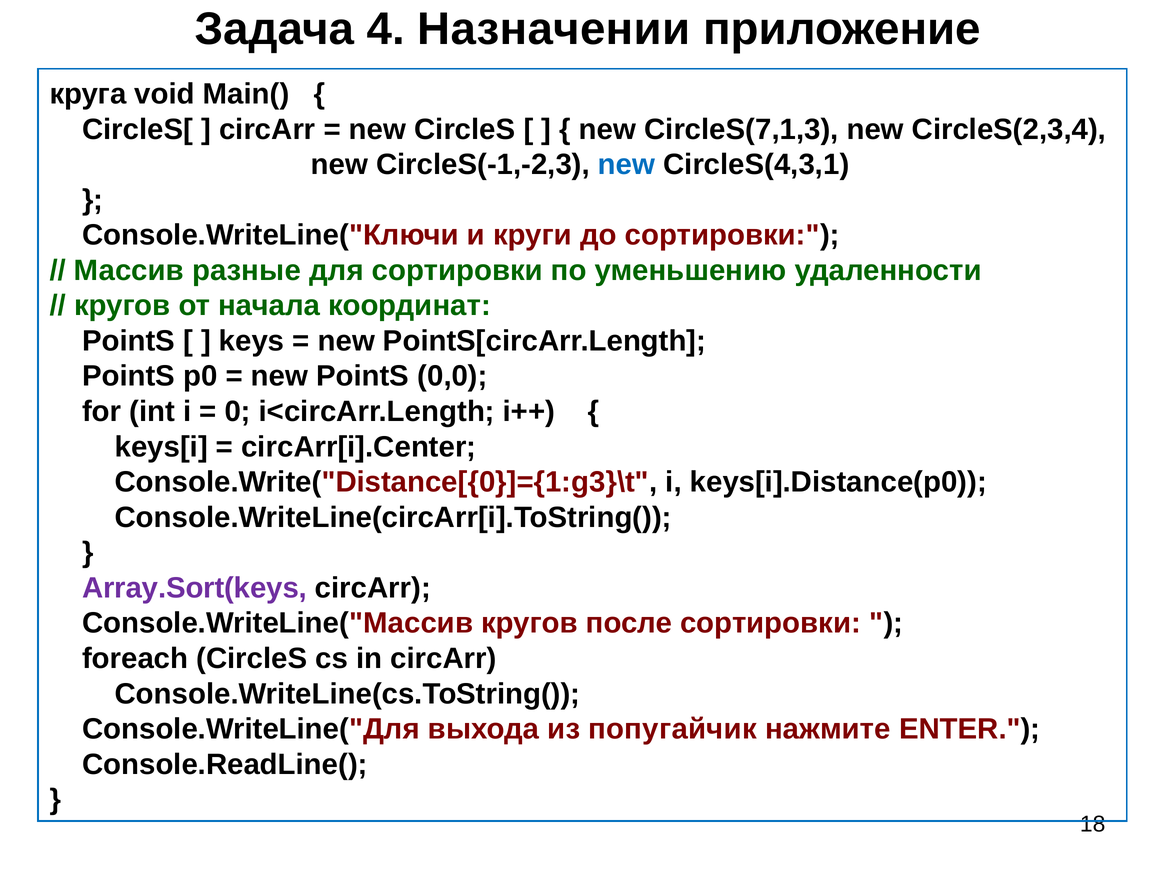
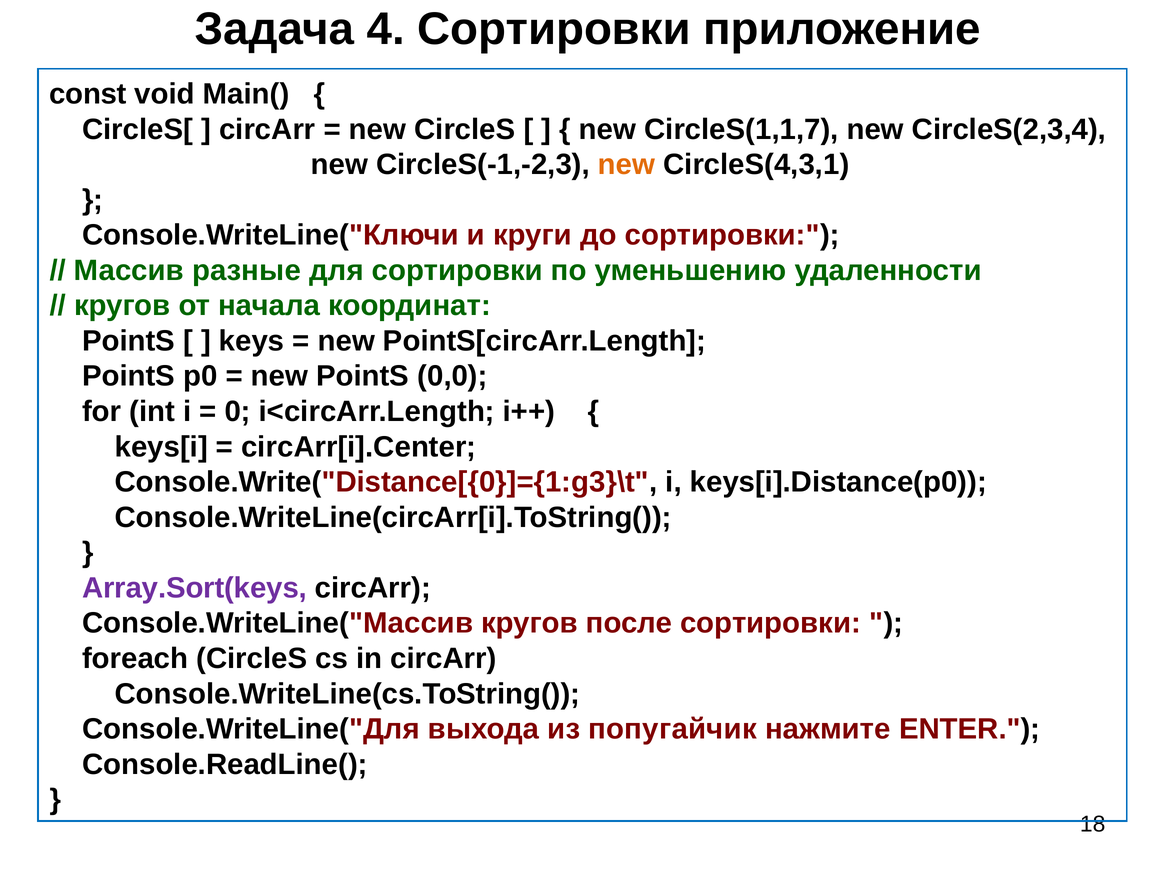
4 Назначении: Назначении -> Сортировки (554, 29)
круга: круга -> const (88, 94)
CircleS(7,1,3: CircleS(7,1,3 -> CircleS(1,1,7 (741, 129)
new colour: blue -> orange (627, 165)
